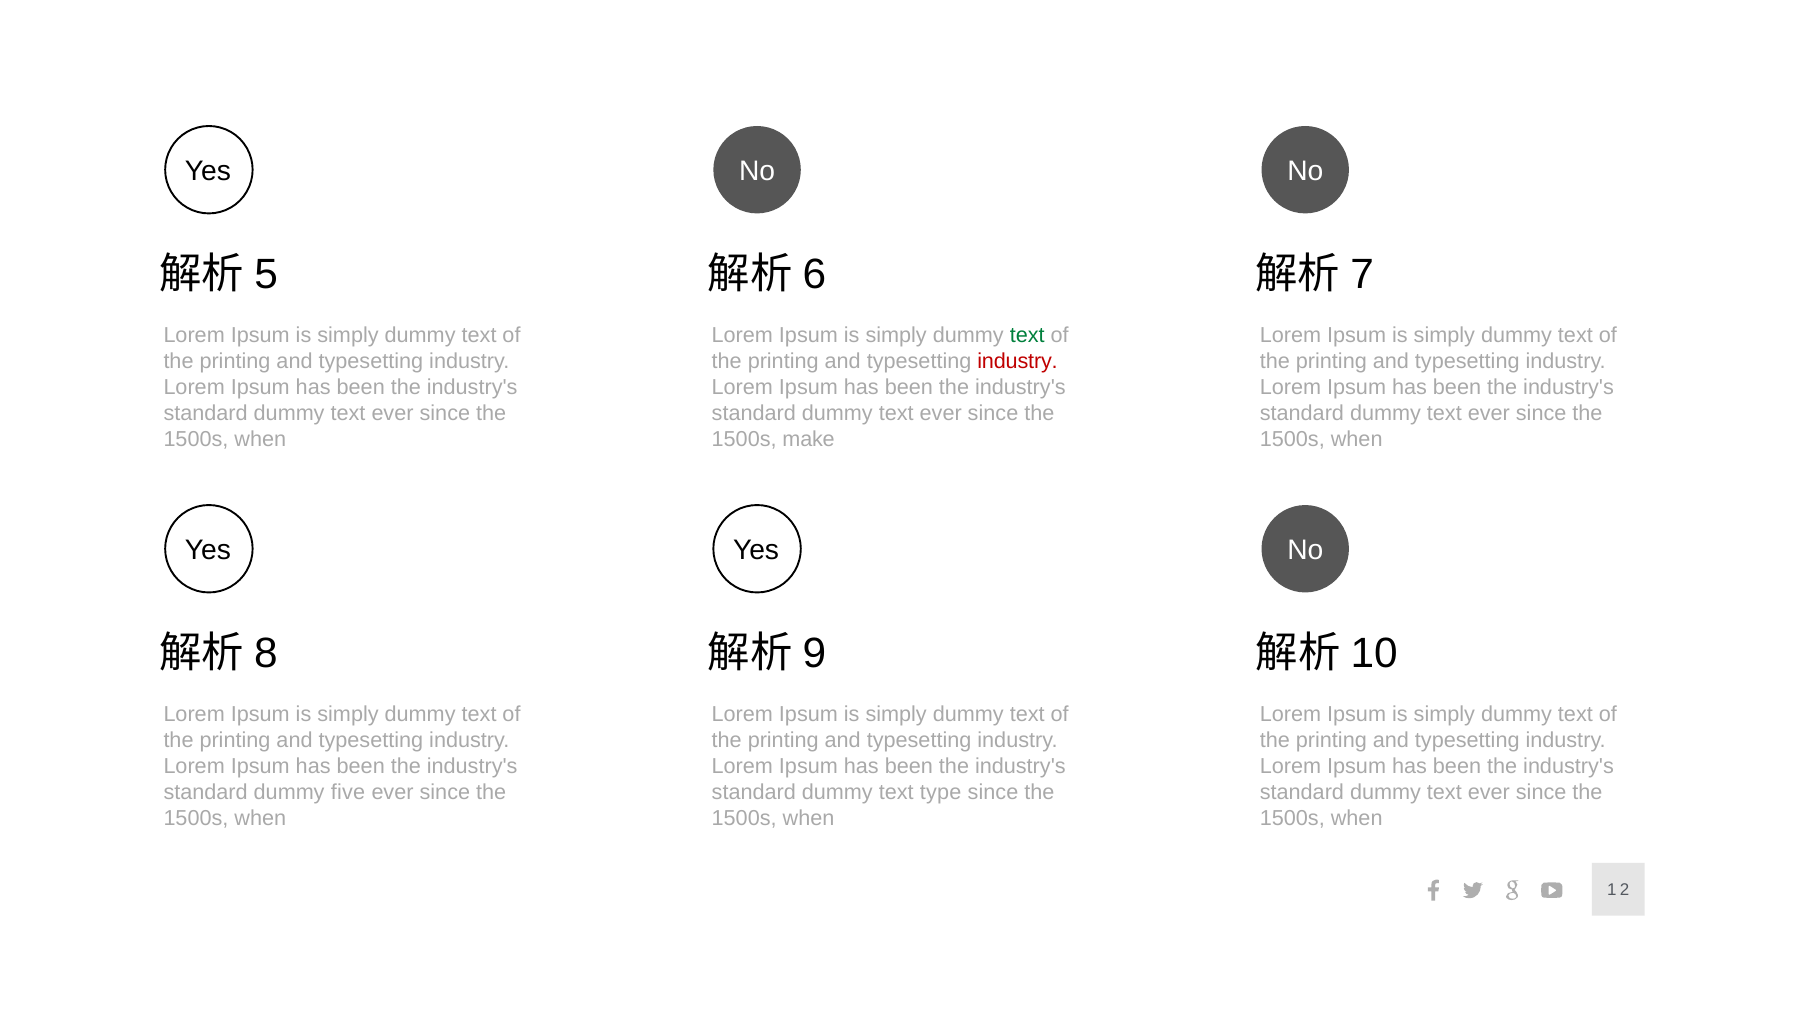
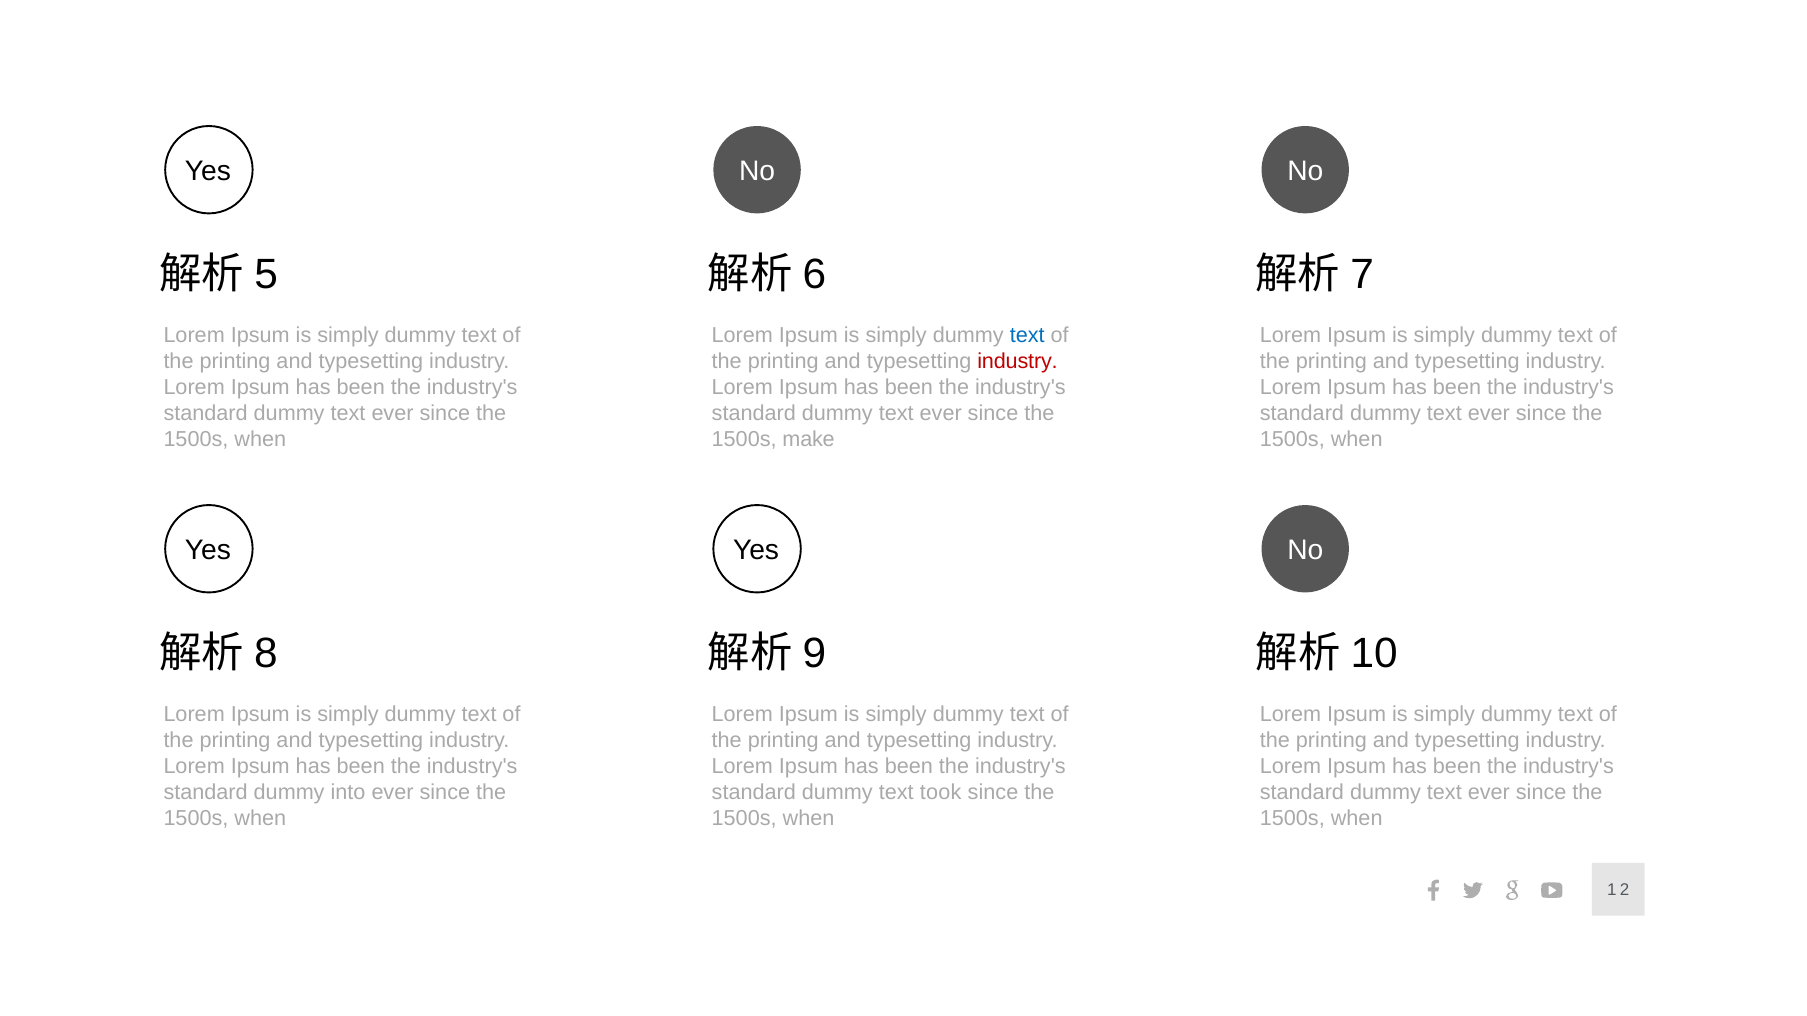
text colour: green -> blue (1027, 335)
five: five -> into (348, 793)
type: type -> took (941, 793)
